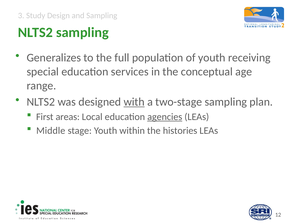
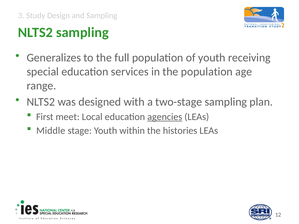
the conceptual: conceptual -> population (207, 72)
with underline: present -> none (134, 102)
areas: areas -> meet (68, 117)
